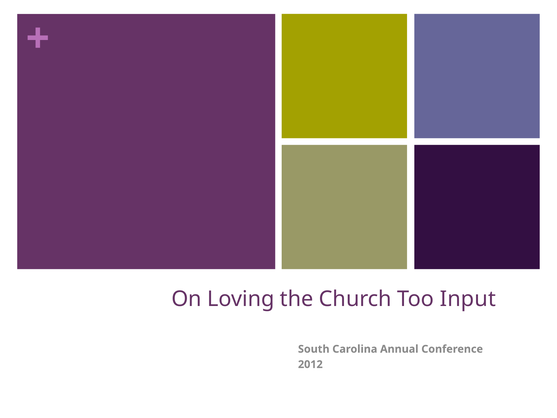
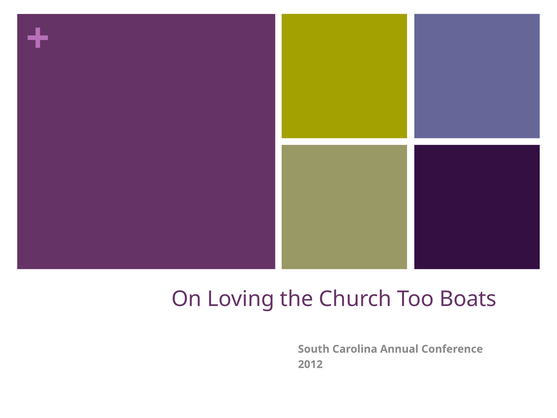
Input: Input -> Boats (468, 299)
